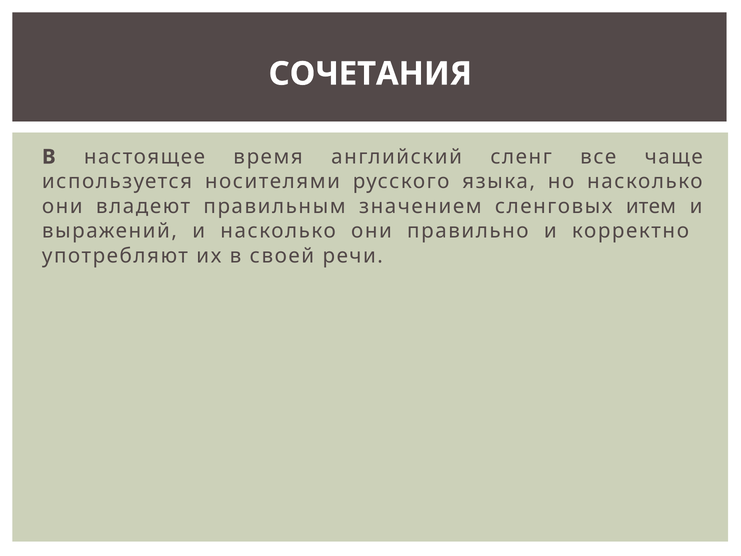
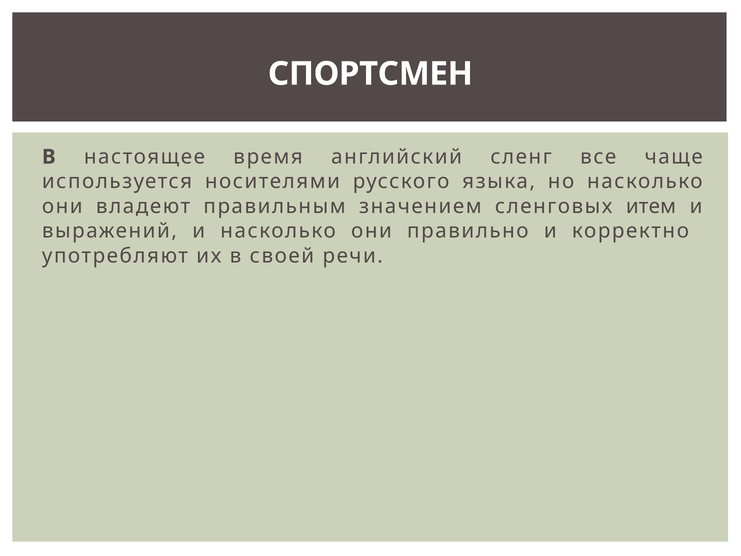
СОЧЕТАНИЯ: СОЧЕТАНИЯ -> СПОРТСМЕН (370, 74)
